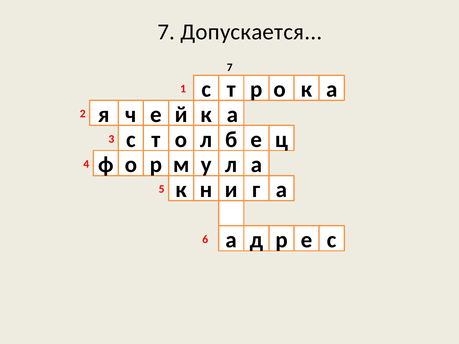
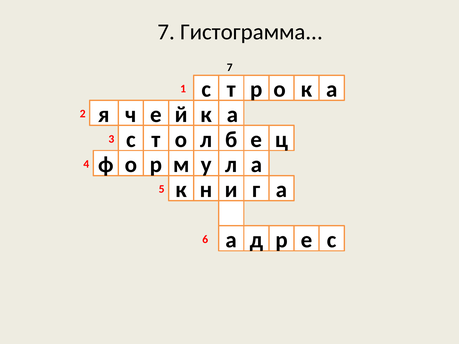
Допускается: Допускается -> Гистограмма (251, 32)
